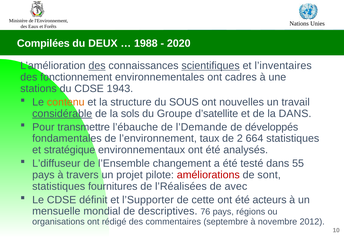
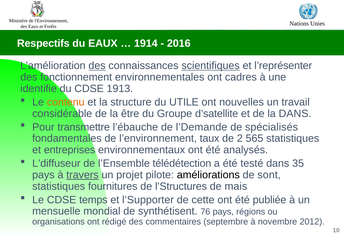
Compilées: Compilées -> Respectifs (43, 43)
du DEUX: DEUX -> EAUX (103, 43)
1988: 1988 -> 1914 (146, 43)
2020: 2020 -> 2016 (179, 43)
l’inventaires: l’inventaires -> l’représenter (283, 66)
stations: stations -> identifie (39, 89)
1943: 1943 -> 1913 (120, 89)
SOUS: SOUS -> UTILE (184, 102)
considérable underline: present -> none (62, 114)
sols: sols -> être (130, 114)
développés: développés -> spécialisés (272, 127)
664: 664 -> 565 (255, 139)
stratégique: stratégique -> entreprises (70, 150)
changement: changement -> télédétection (182, 164)
55: 55 -> 35 (298, 164)
travers underline: none -> present (82, 175)
améliorations colour: red -> black (208, 175)
l’Réalisées: l’Réalisées -> l’Structures (181, 186)
avec: avec -> mais (236, 186)
définit: définit -> temps (93, 200)
acteurs: acteurs -> publiée (270, 200)
descriptives: descriptives -> synthétisent (168, 211)
